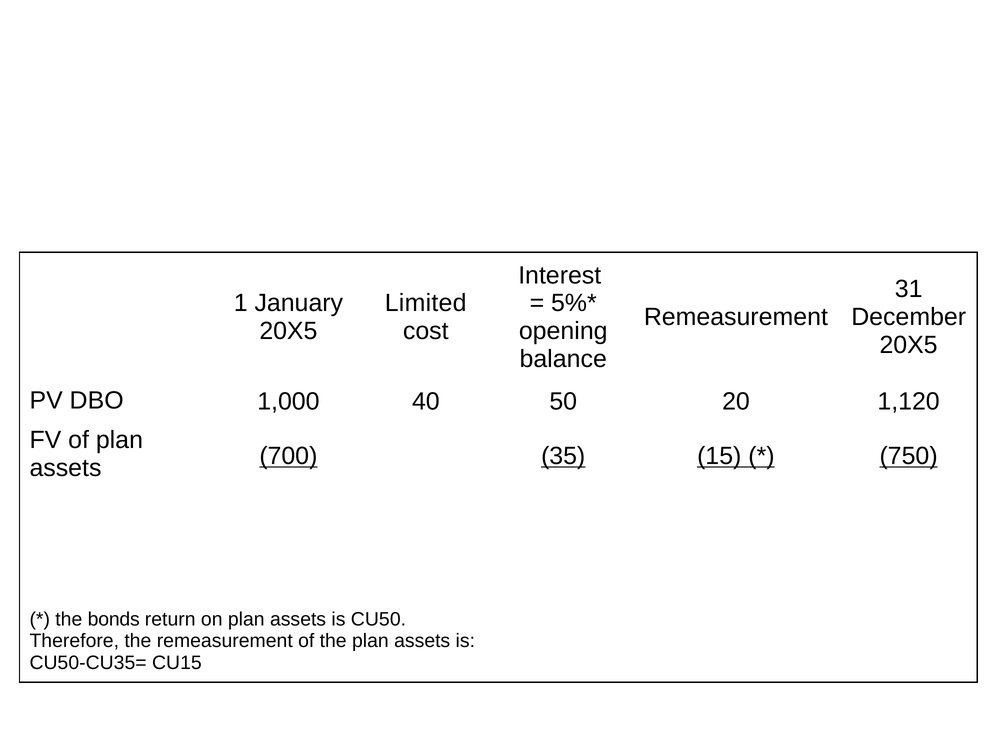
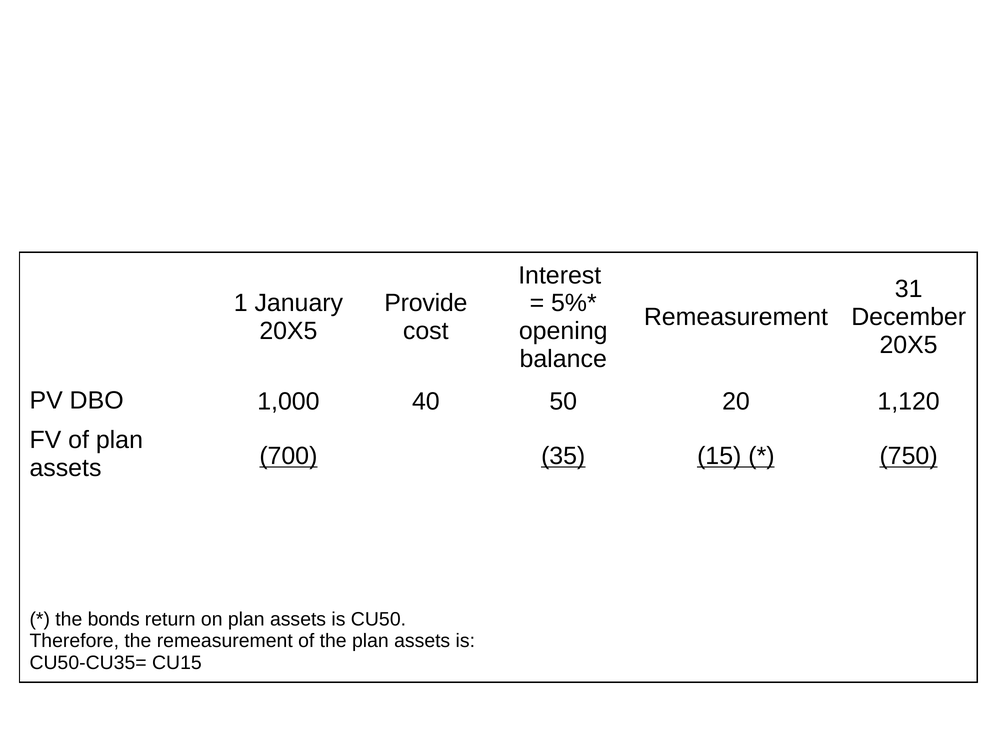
Limited: Limited -> Provide (426, 303)
